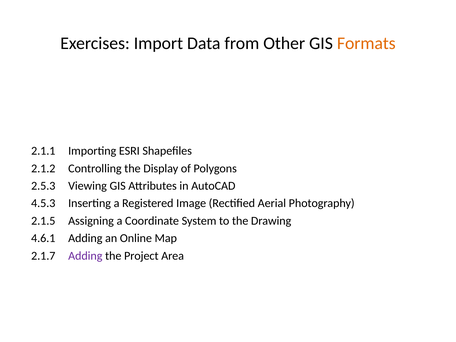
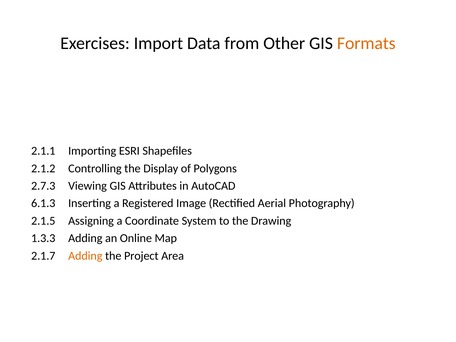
2.5.3: 2.5.3 -> 2.7.3 (43, 186)
4.5.3: 4.5.3 -> 6.1.3 (43, 203)
4.6.1: 4.6.1 -> 1.3.3 (43, 238)
Adding colour: purple -> orange (85, 256)
